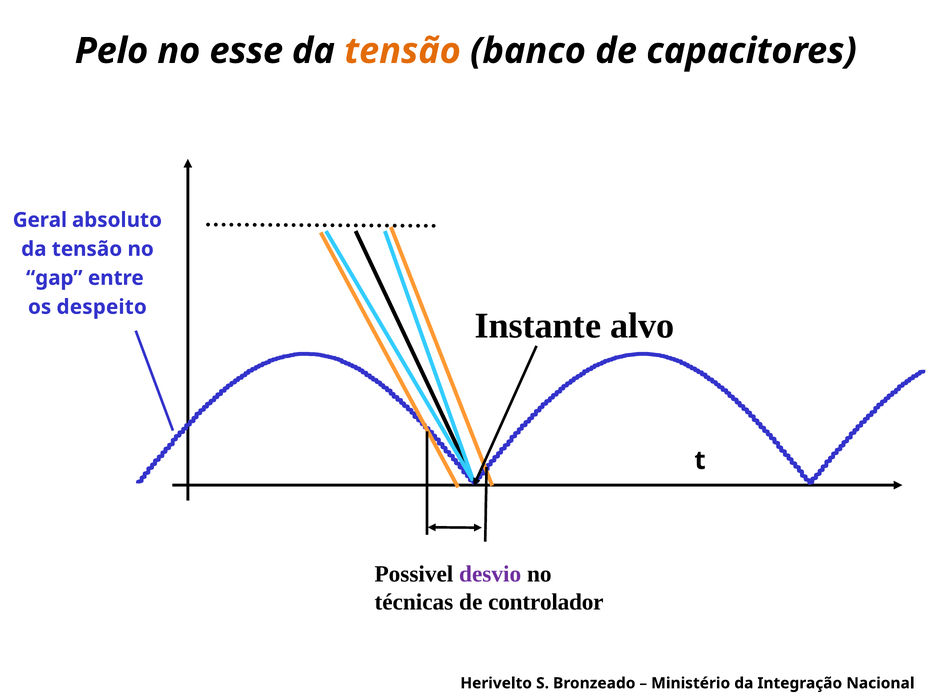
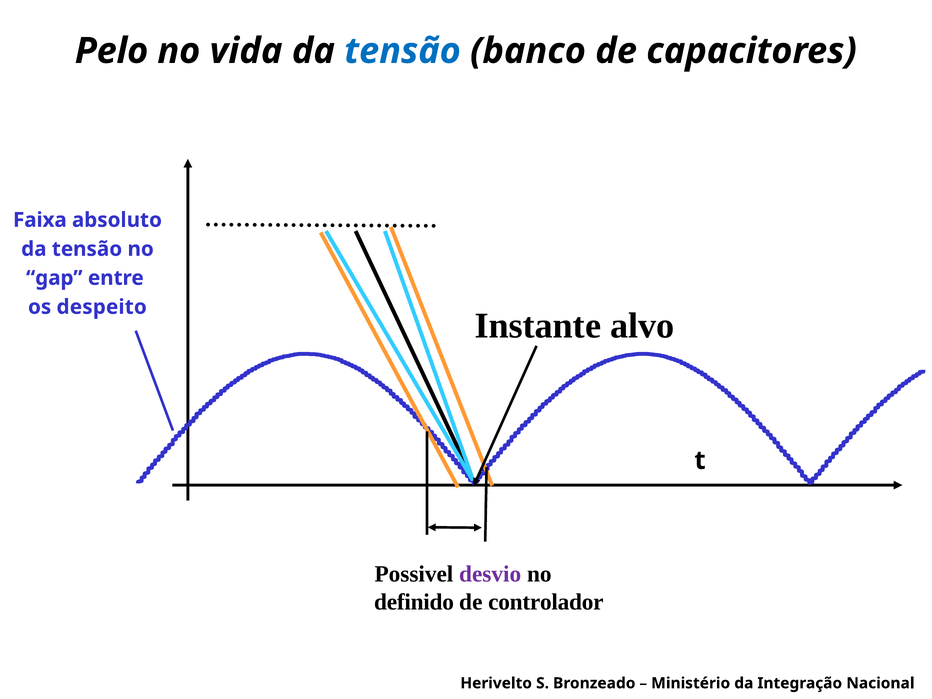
esse: esse -> vida (246, 51)
tensão colour: orange -> blue (403, 51)
Geral: Geral -> Faixa (40, 220)
técnicas: técnicas -> definido (414, 602)
